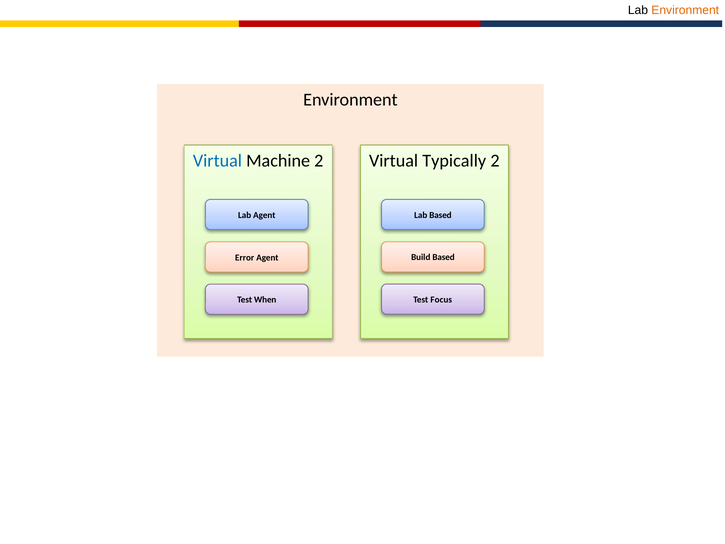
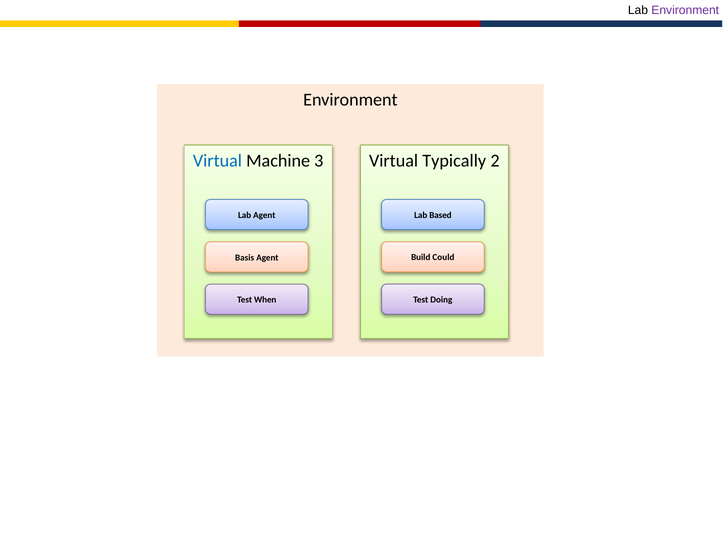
Environment colour: orange -> purple (685, 10)
Machine 2: 2 -> 3 (319, 161)
Build Based: Based -> Could (443, 257)
Error: Error -> Basis (245, 257)
Focus: Focus -> Doing (441, 300)
